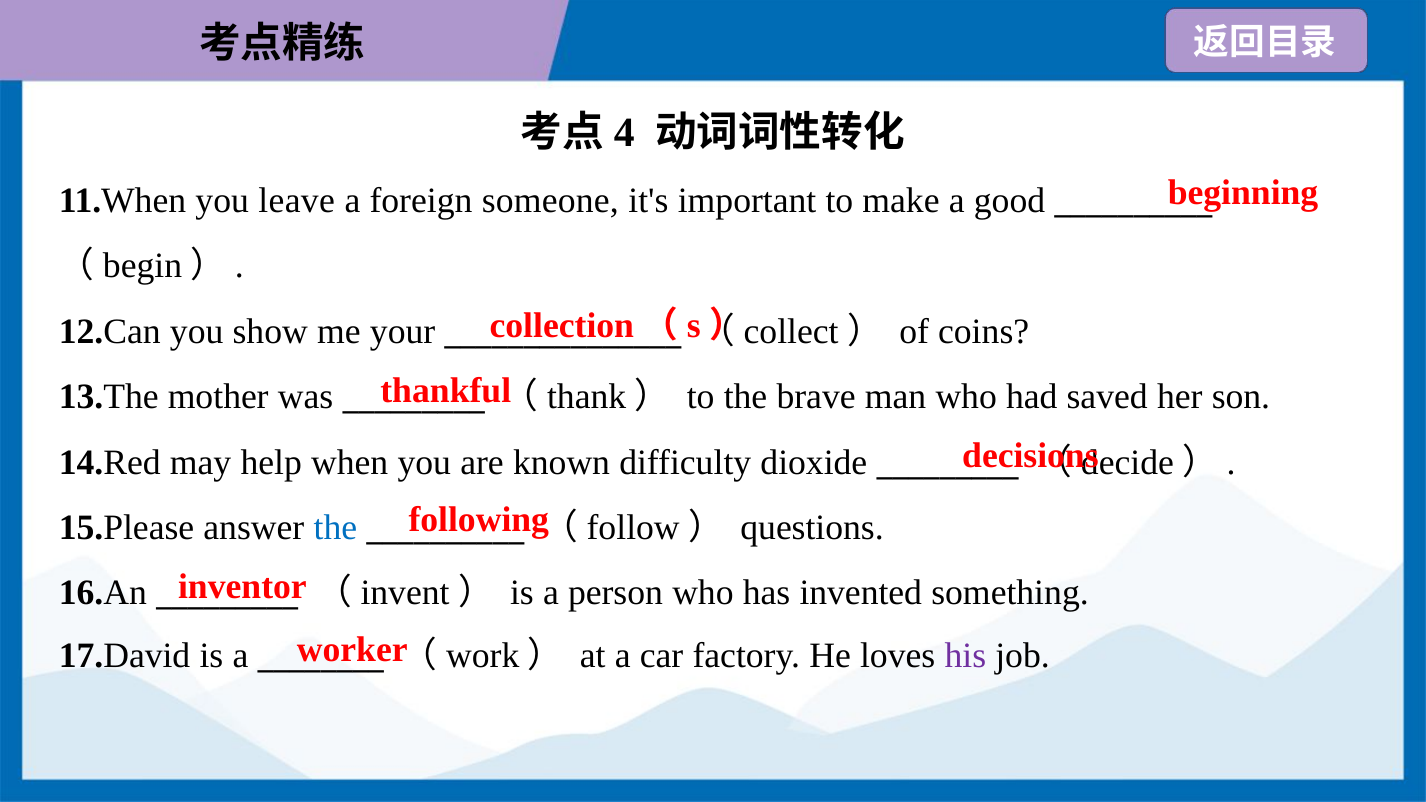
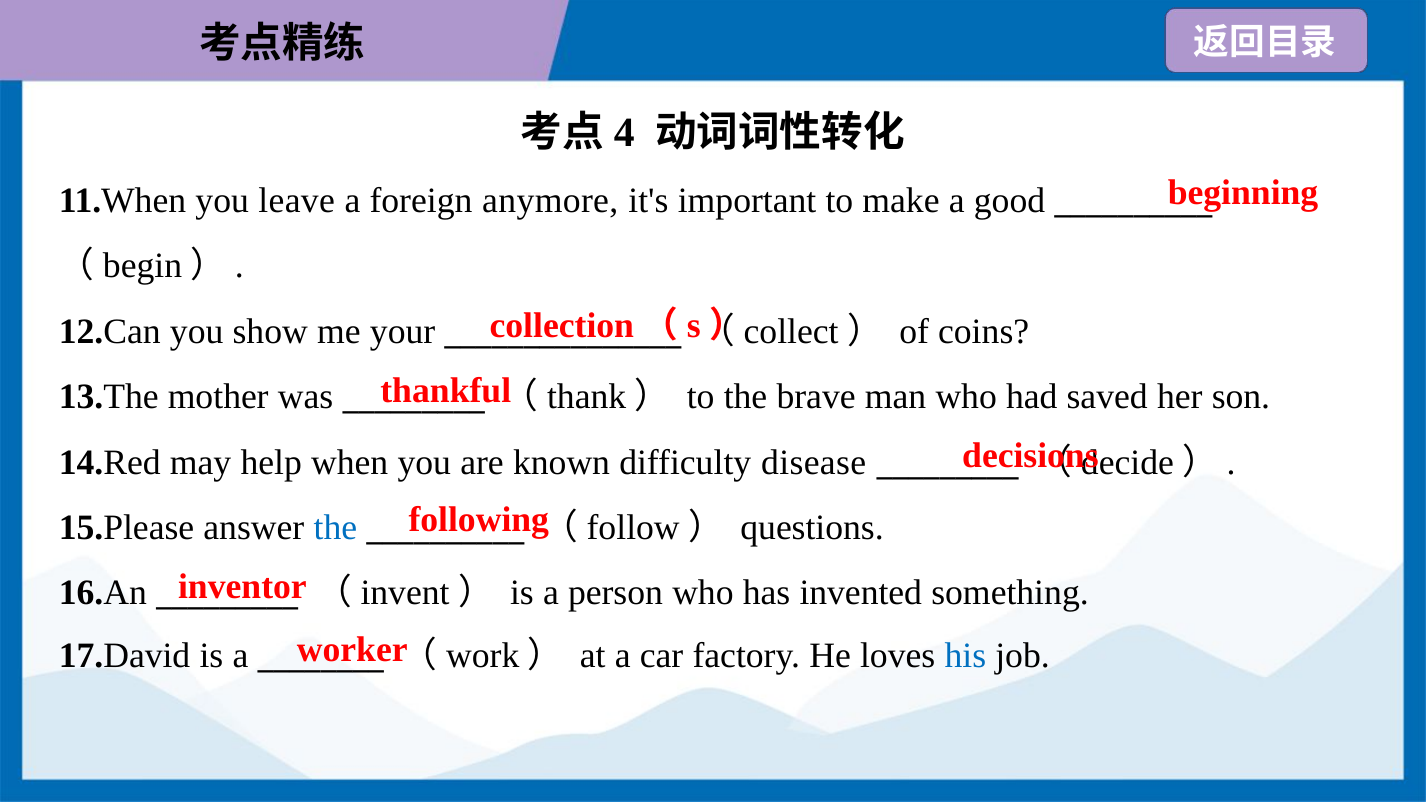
someone: someone -> anymore (550, 201)
dioxide: dioxide -> disease (814, 462)
his colour: purple -> blue (965, 655)
